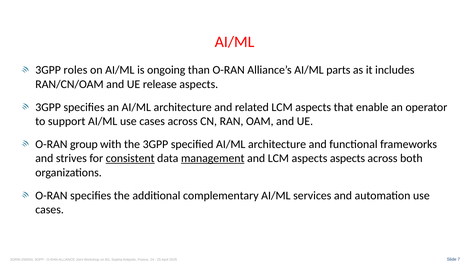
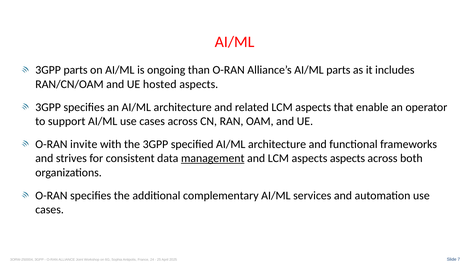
3GPP roles: roles -> parts (76, 70)
release: release -> hosted (160, 84)
group: group -> invite (84, 144)
consistent underline: present -> none (130, 158)
